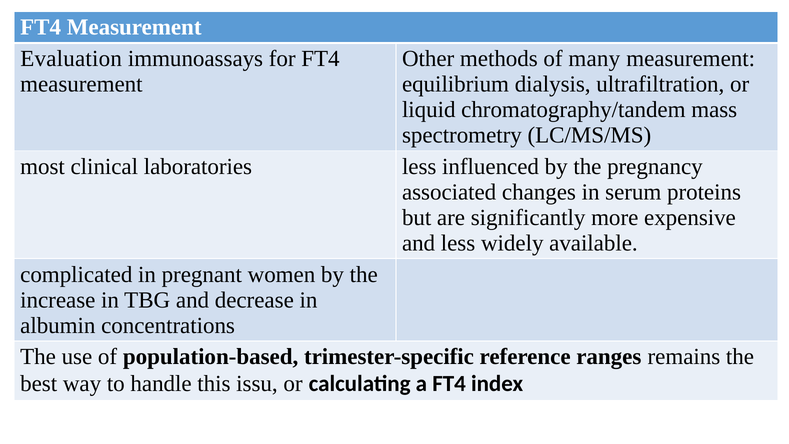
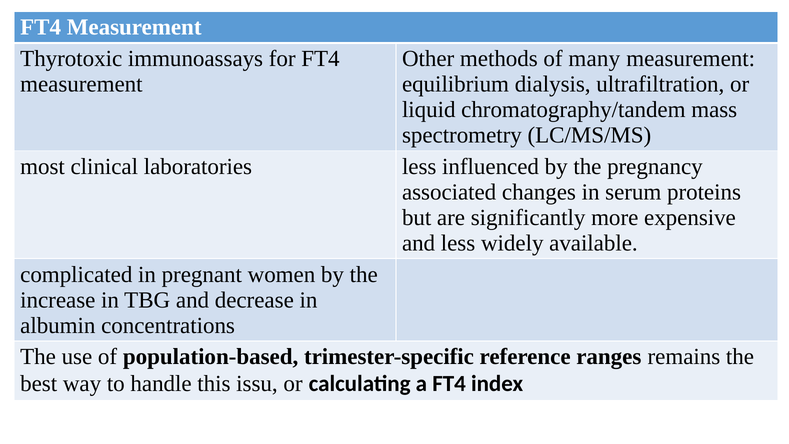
Evaluation: Evaluation -> Thyrotoxic (71, 59)
